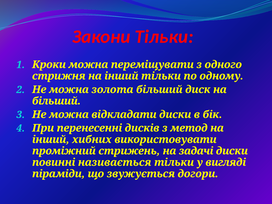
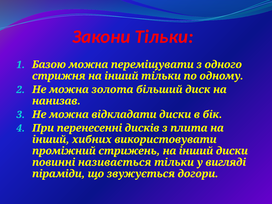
Кроки: Кроки -> Базою (49, 65)
більший: більший -> нанизав (56, 101)
метод: метод -> плита (189, 128)
стрижень на задачі: задачі -> інший (196, 151)
